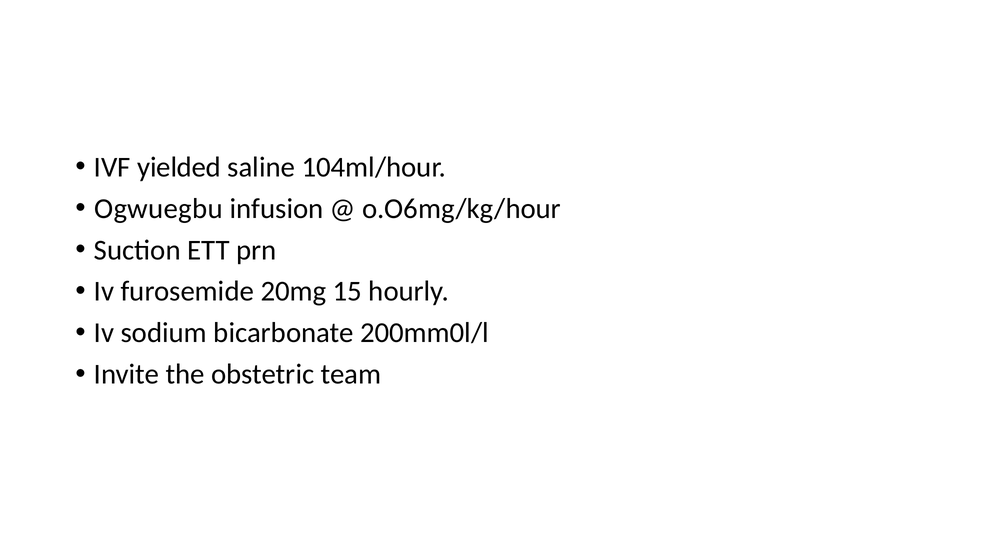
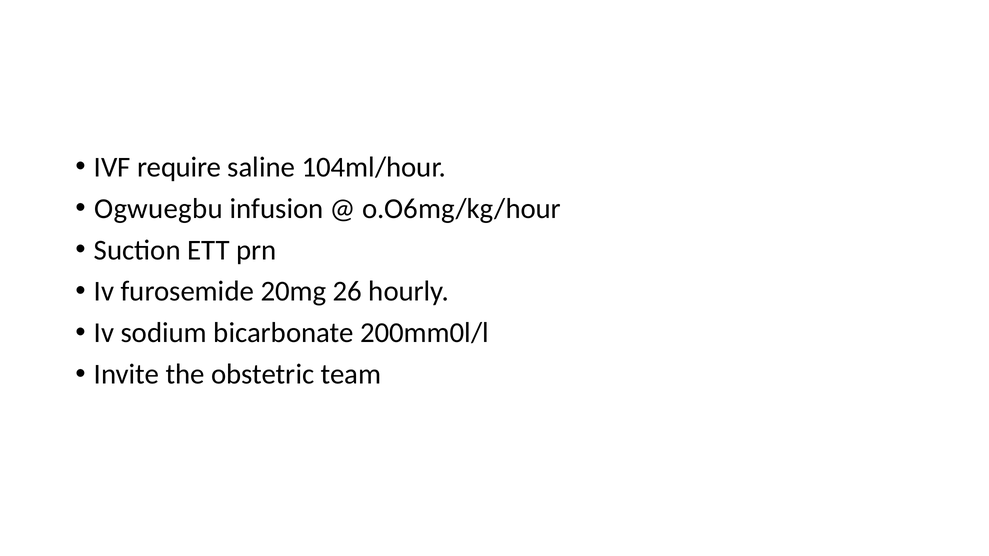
yielded: yielded -> require (179, 167)
15: 15 -> 26 (347, 292)
